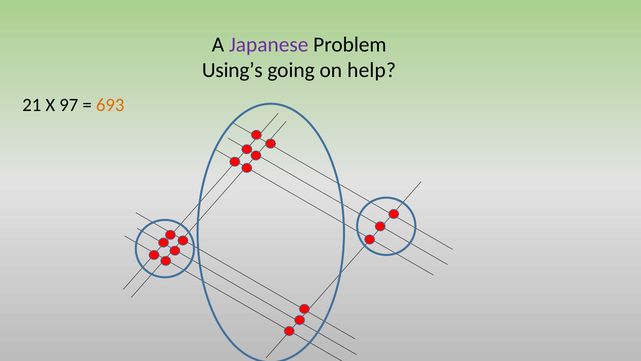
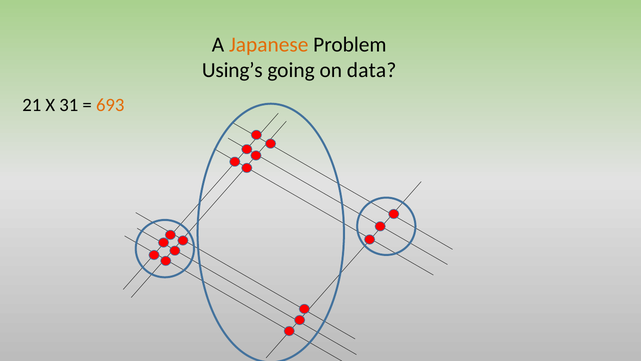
Japanese colour: purple -> orange (269, 44)
help: help -> data (372, 70)
97: 97 -> 31 (69, 105)
